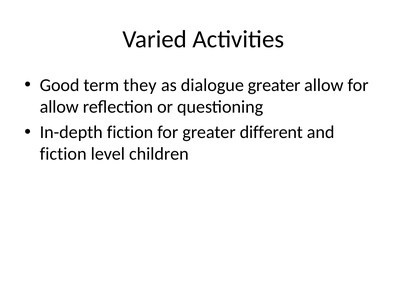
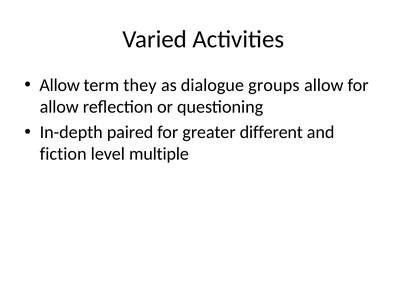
Good: Good -> Allow (60, 85)
dialogue greater: greater -> groups (274, 85)
In-depth fiction: fiction -> paired (130, 132)
children: children -> multiple (159, 154)
